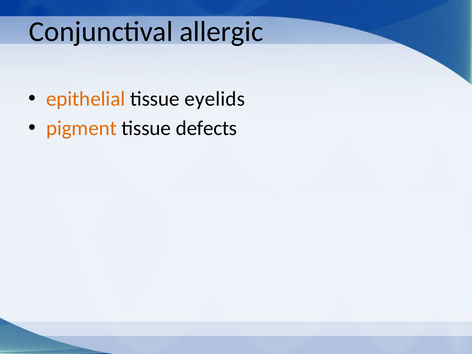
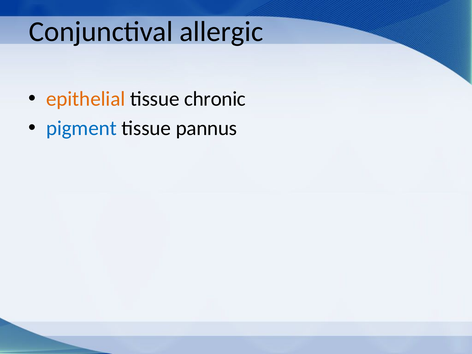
eyelids: eyelids -> chronic (215, 99)
pigment colour: orange -> blue (81, 128)
defects: defects -> pannus (206, 128)
